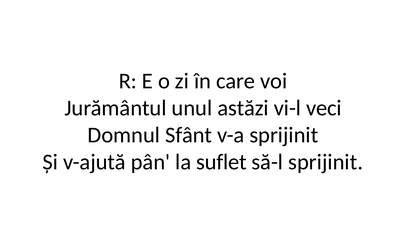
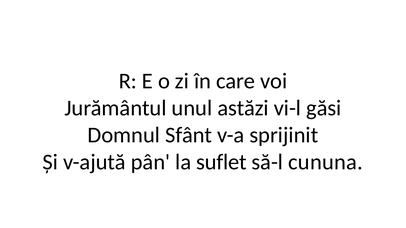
veci: veci -> găsi (324, 108)
să-l sprijinit: sprijinit -> cununa (326, 162)
